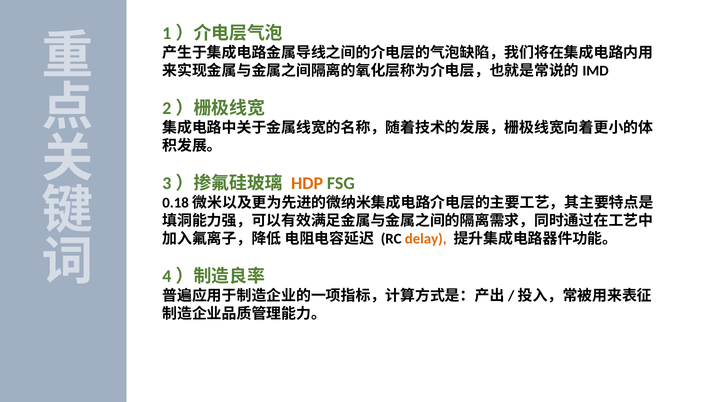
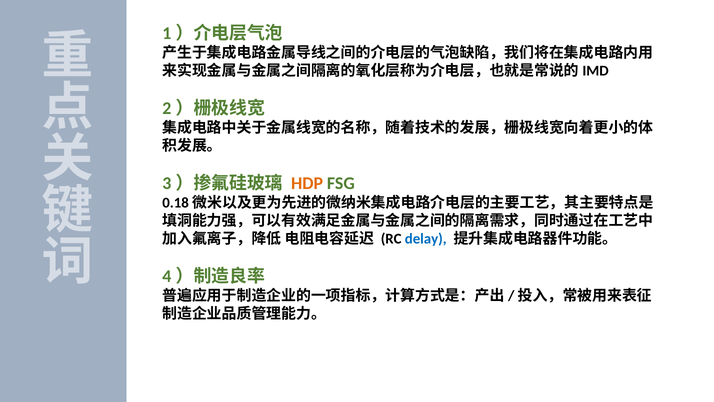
delay colour: orange -> blue (426, 239)
